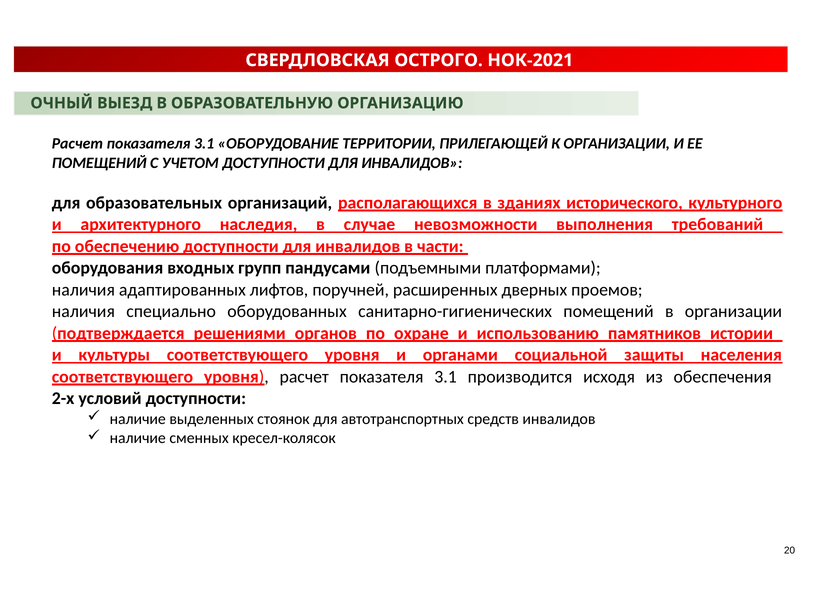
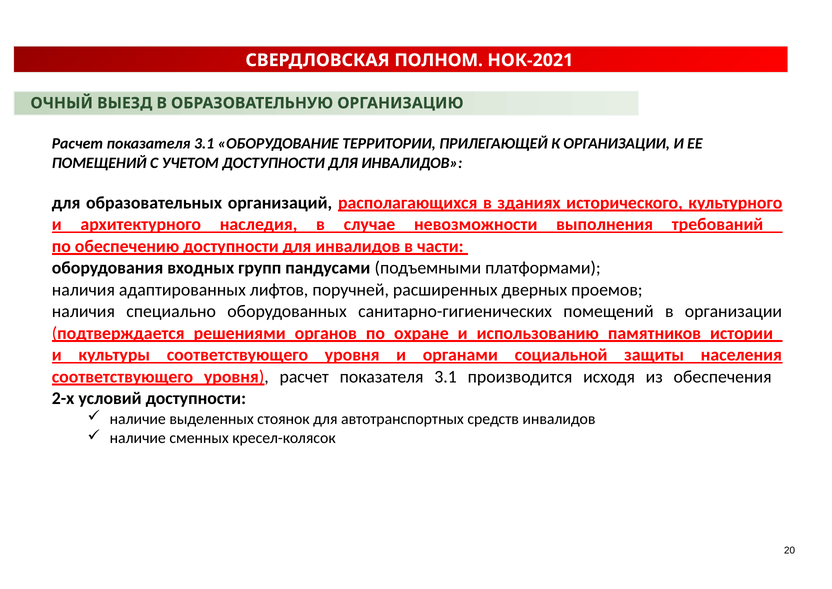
ОСТРОГО: ОСТРОГО -> ПОЛНОМ (439, 60)
